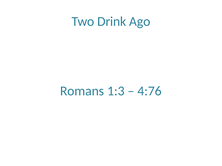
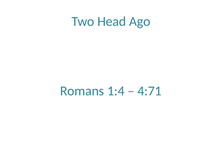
Drink: Drink -> Head (112, 21)
1:3: 1:3 -> 1:4 (116, 91)
4:76: 4:76 -> 4:71 (150, 91)
